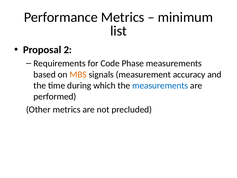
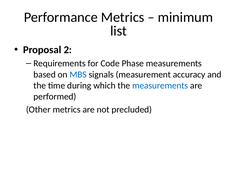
MBS colour: orange -> blue (78, 74)
